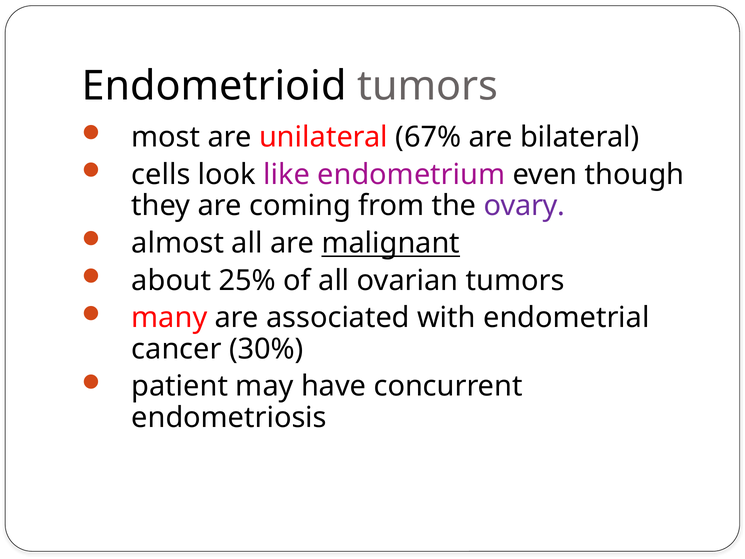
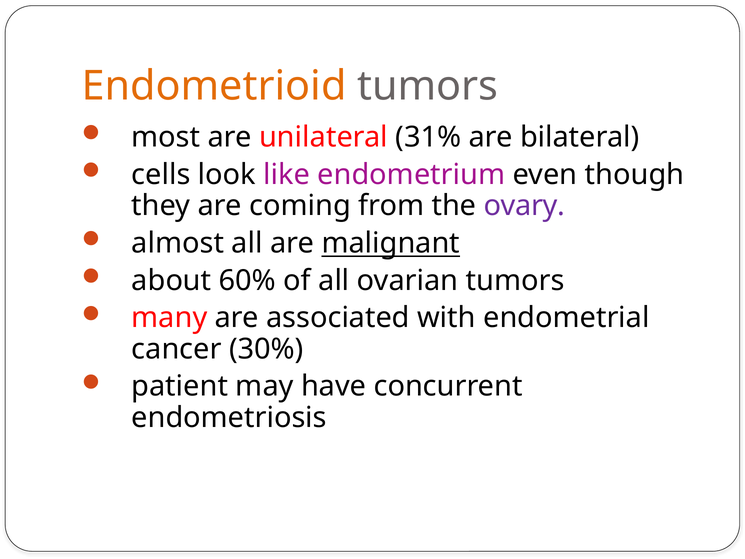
Endometrioid colour: black -> orange (214, 86)
67%: 67% -> 31% (428, 137)
25%: 25% -> 60% (247, 280)
